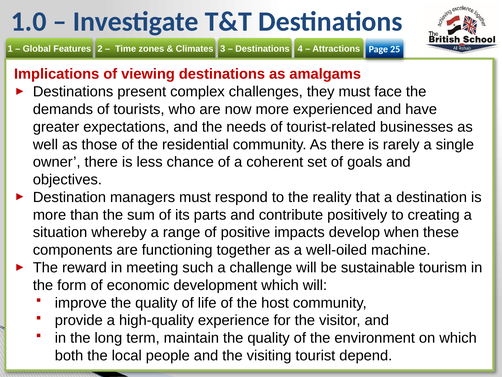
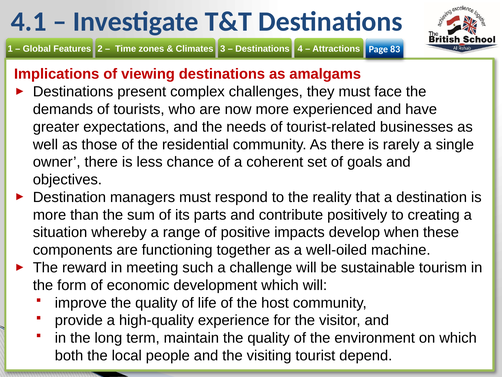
1.0: 1.0 -> 4.1 (29, 22)
25: 25 -> 83 (395, 49)
